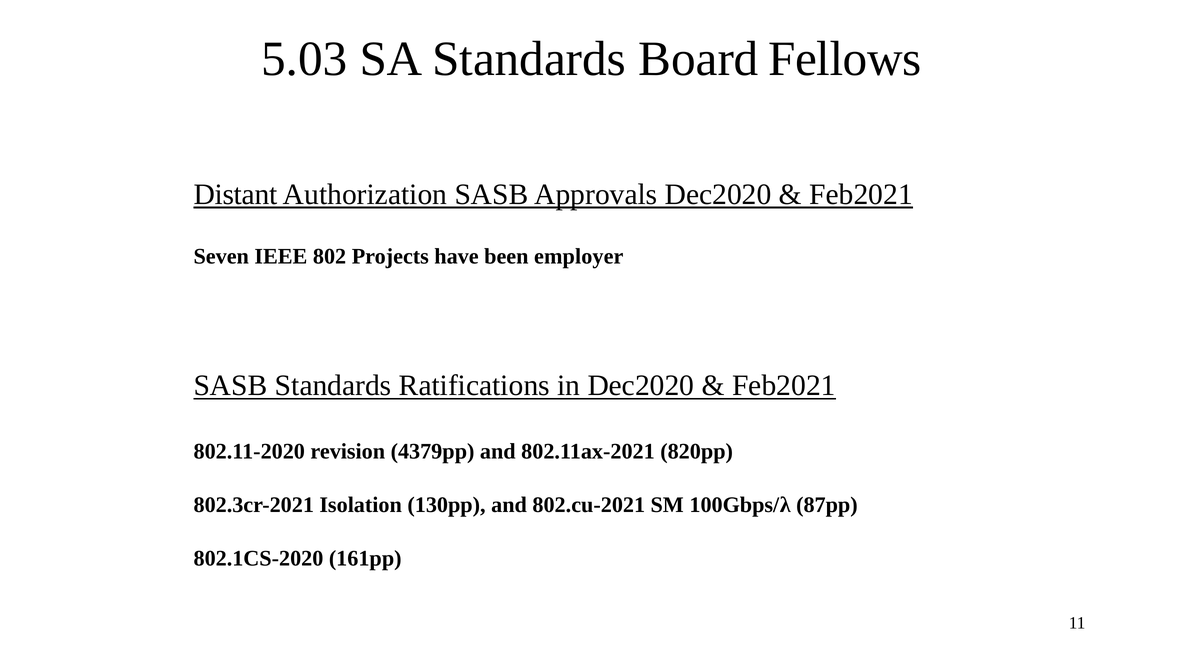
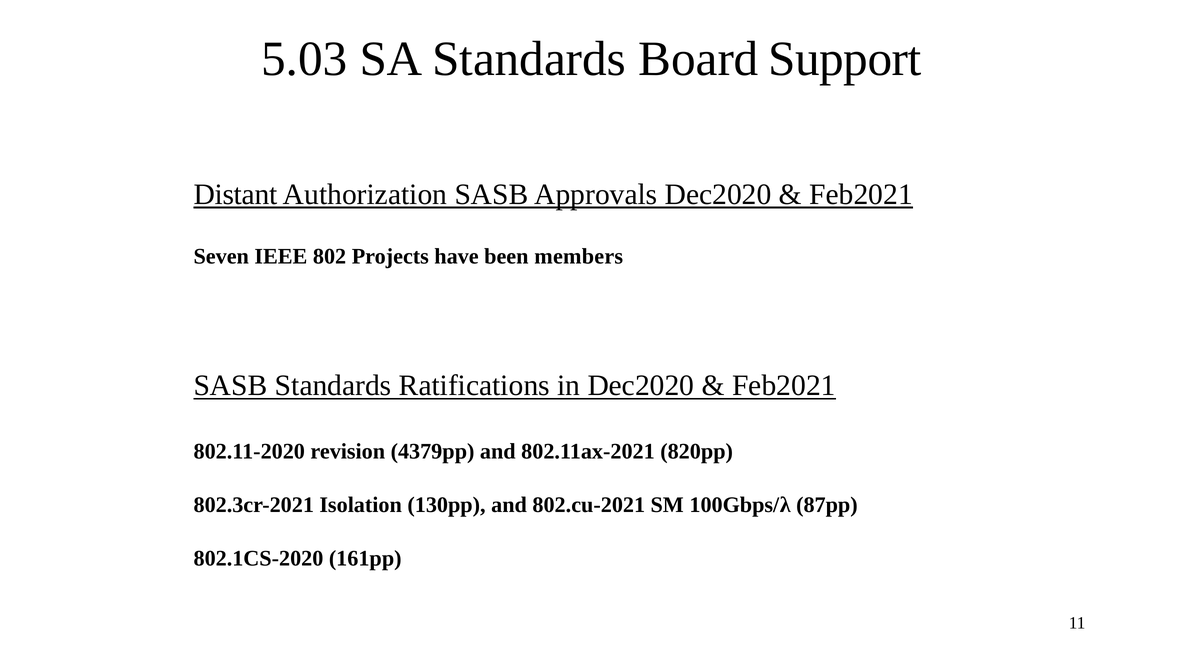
Fellows: Fellows -> Support (845, 59)
employer: employer -> members (579, 256)
